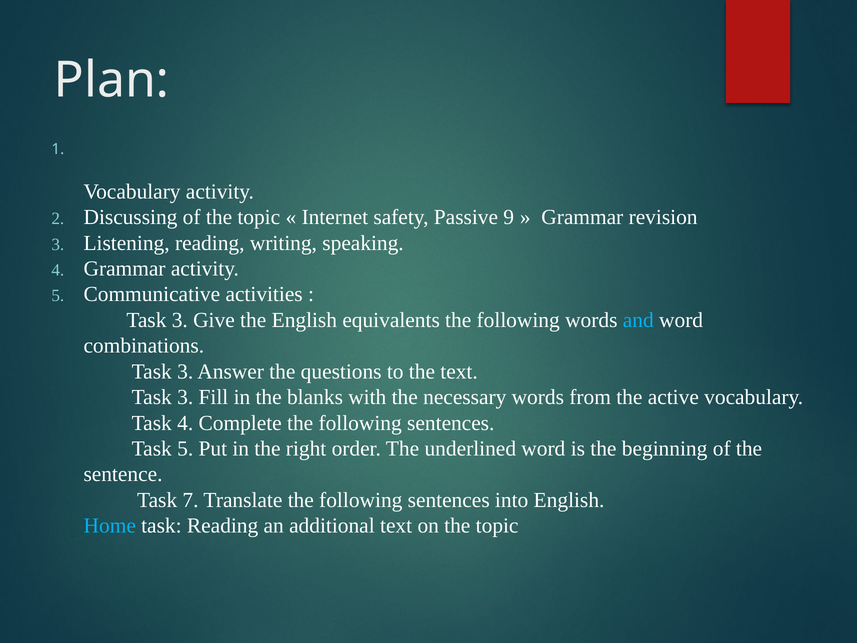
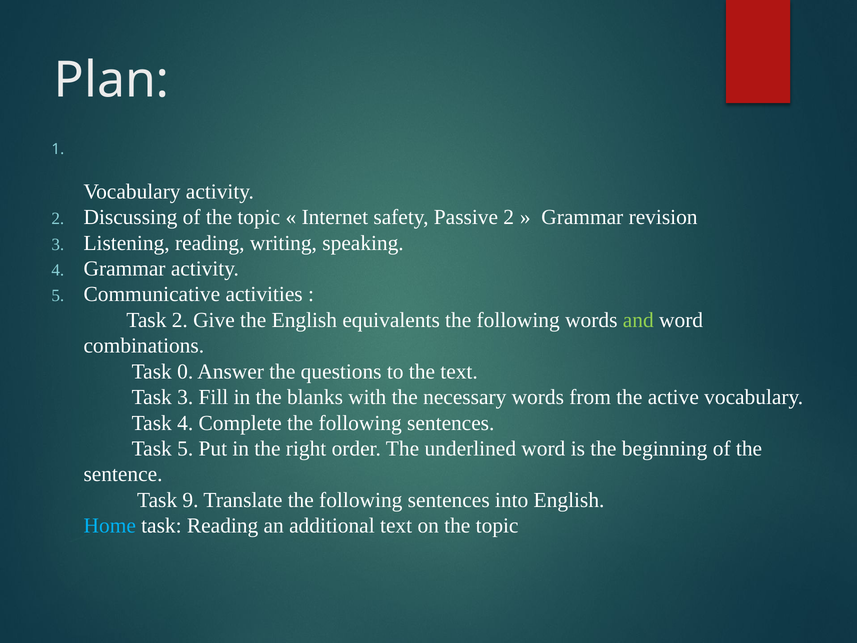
Passive 9: 9 -> 2 (509, 217)
3: 3 -> 2 (180, 320)
and colour: light blue -> light green (638, 320)
3: 3 -> 0 (185, 371)
7: 7 -> 9 (191, 500)
